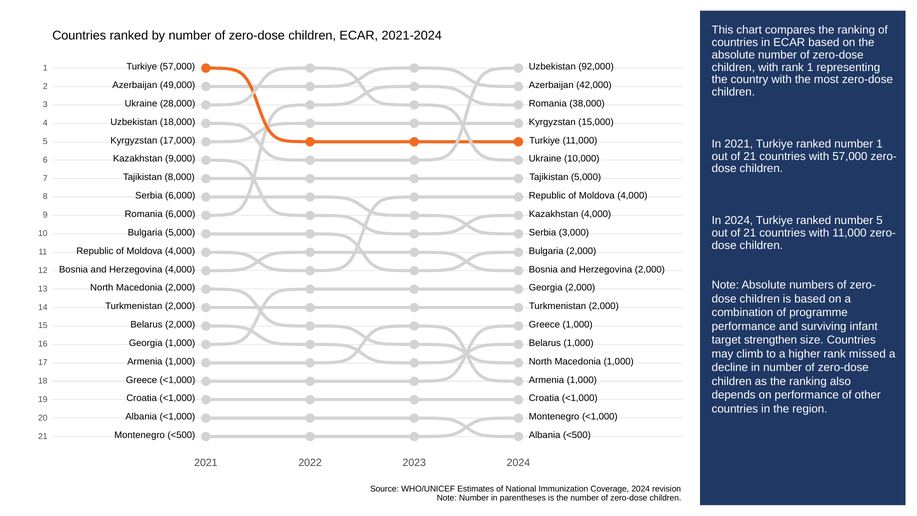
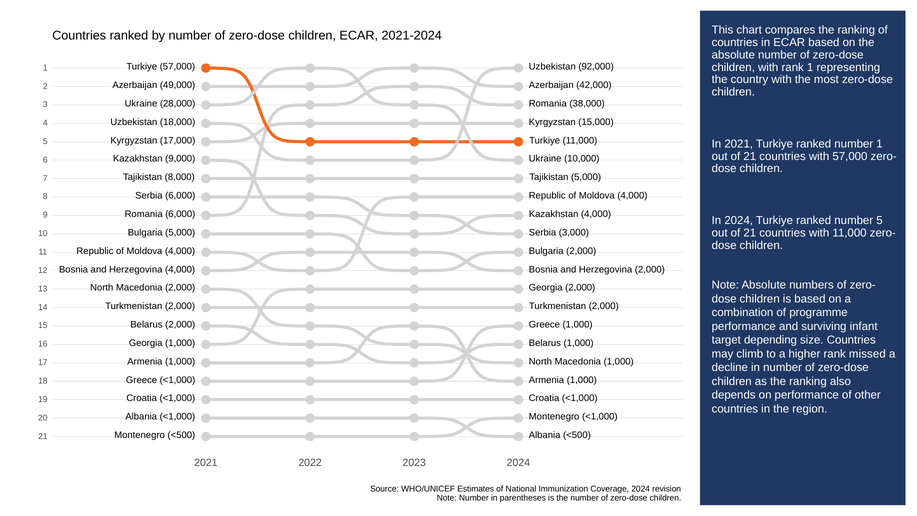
strengthen: strengthen -> depending (771, 340)
